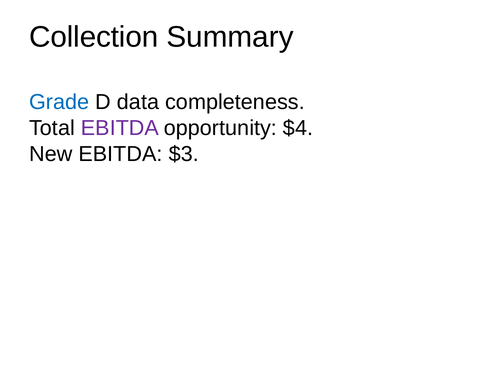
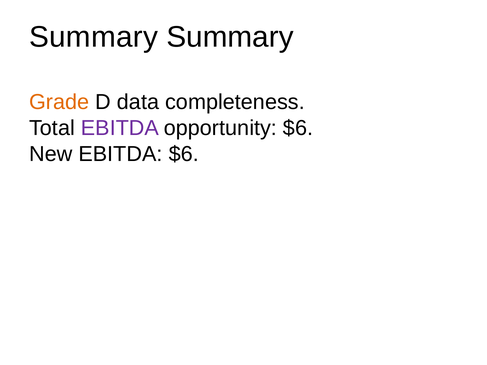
Collection: Collection -> Summary (94, 37)
Grade colour: blue -> orange (59, 102)
opportunity $4: $4 -> $6 (298, 128)
EBITDA $3: $3 -> $6 (184, 154)
